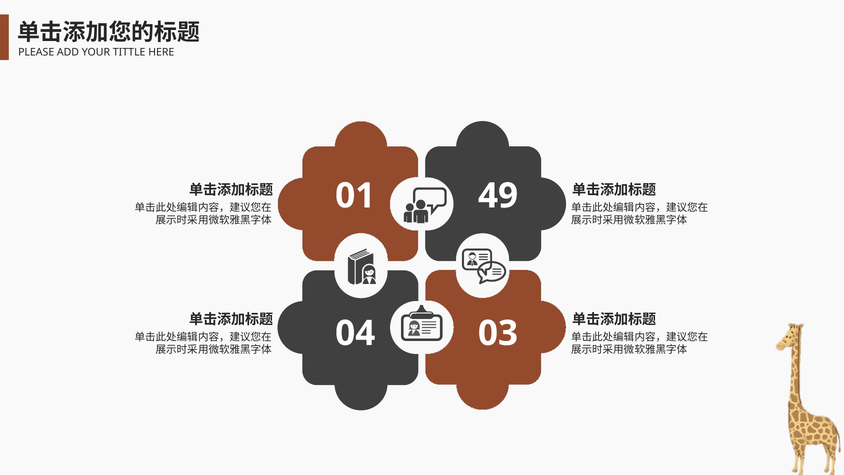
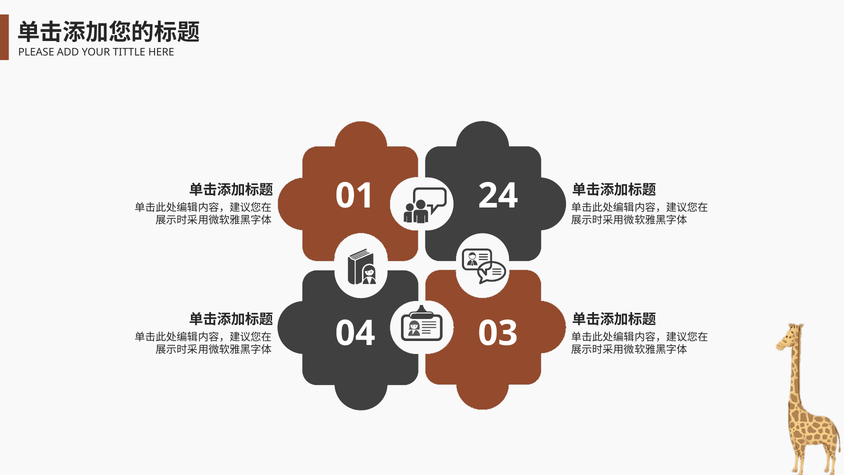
49: 49 -> 24 (498, 196)
